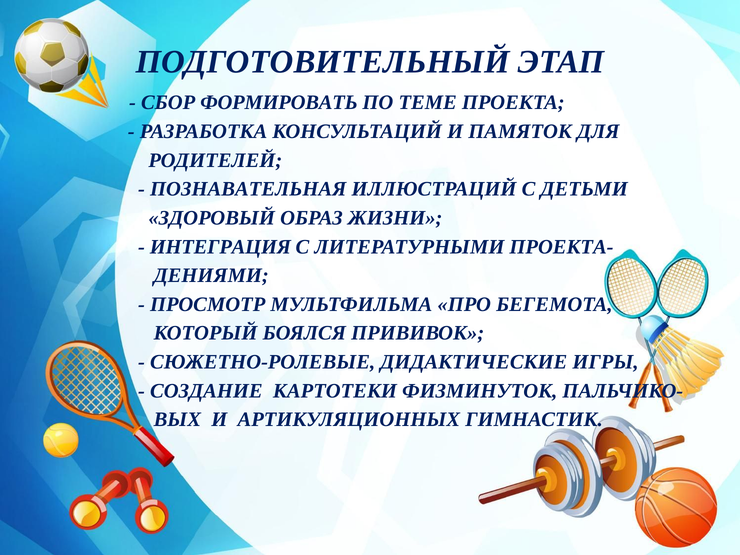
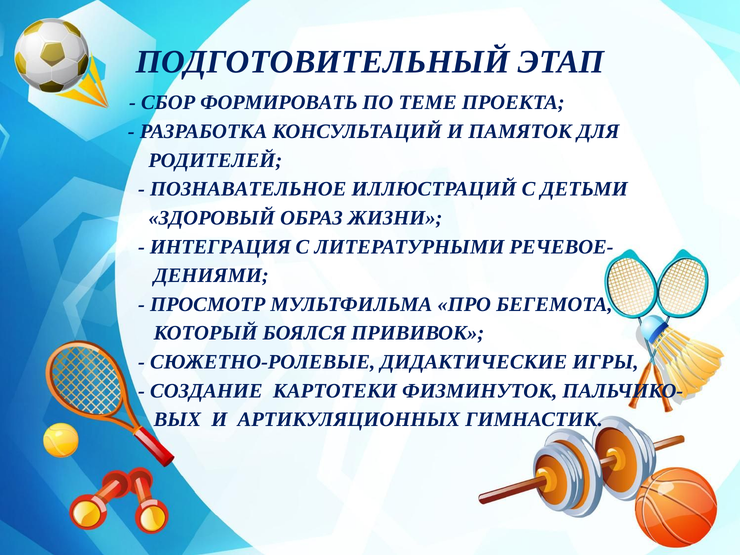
ПОЗНАВАТЕЛЬНАЯ: ПОЗНАВАТЕЛЬНАЯ -> ПОЗНАВАТЕЛЬНОЕ (248, 189)
ПРОЕКТА-: ПРОЕКТА- -> РЕЧЕВОЕ- (562, 247)
